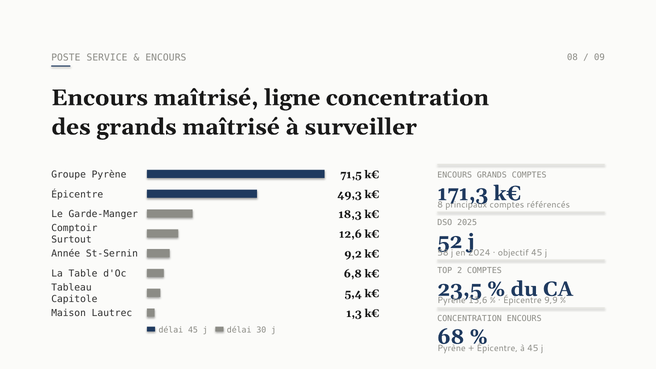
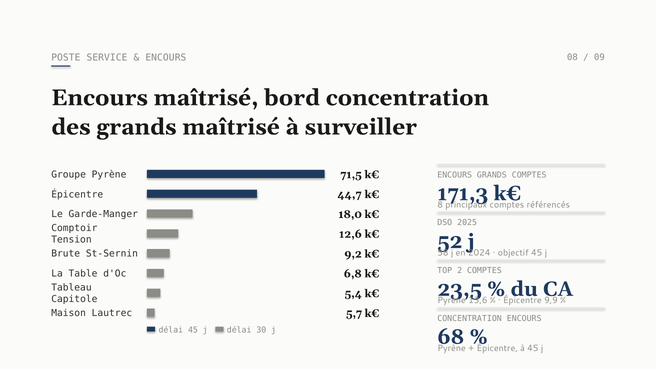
ligne: ligne -> bord (292, 98)
49,3: 49,3 -> 44,7 (349, 194)
18,3: 18,3 -> 18,0 (350, 214)
Surtout: Surtout -> Tension (71, 240)
Année: Année -> Brute (66, 254)
1,3: 1,3 -> 5,7 (354, 313)
